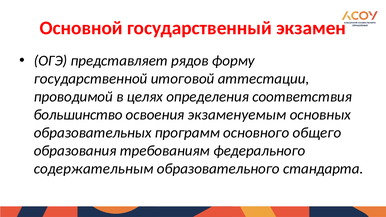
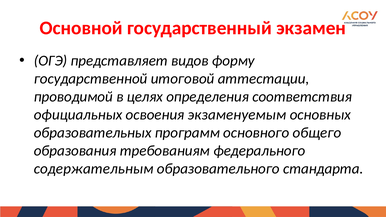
рядов: рядов -> видов (190, 61)
большинство: большинство -> официальных (78, 115)
